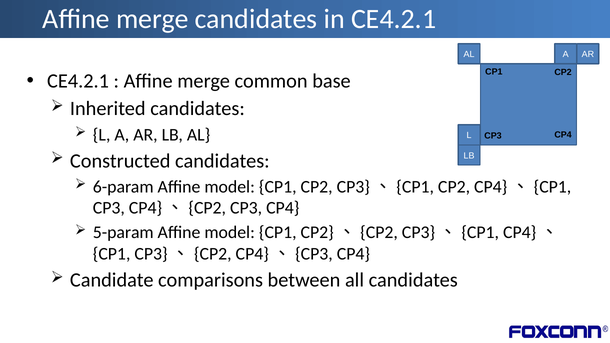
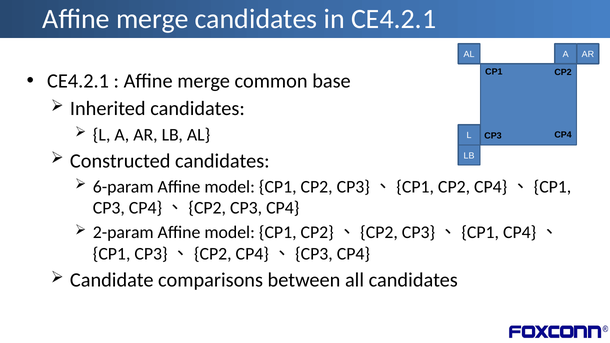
5-param: 5-param -> 2-param (123, 233)
